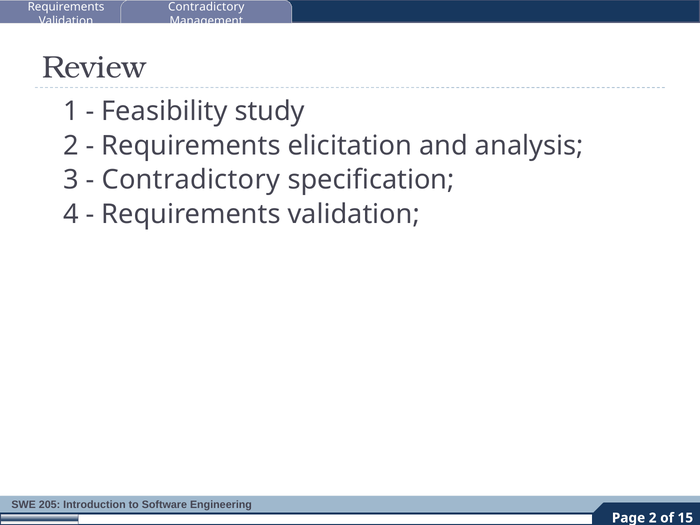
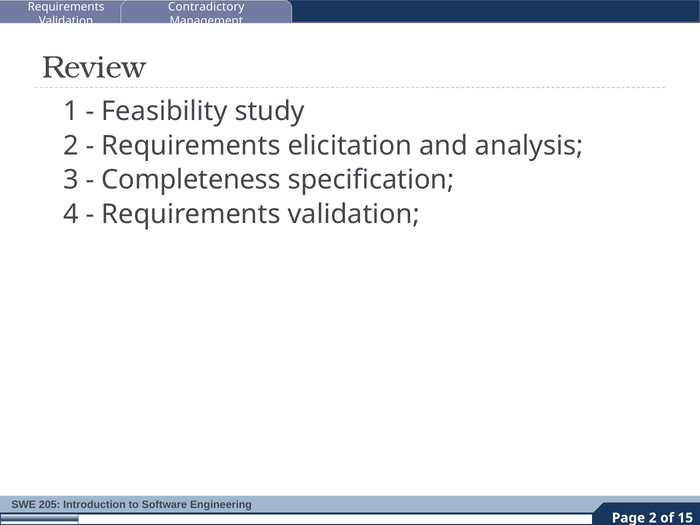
Contradictory: Contradictory -> Completeness (191, 180)
